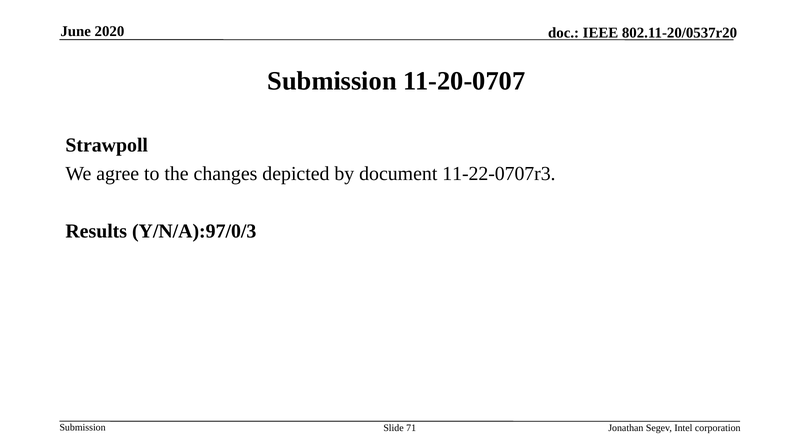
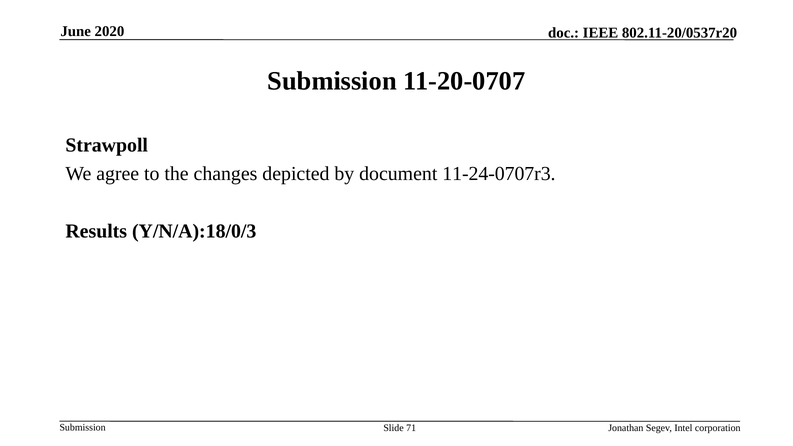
11-22-0707r3: 11-22-0707r3 -> 11-24-0707r3 (499, 174)
Y/N/A):97/0/3: Y/N/A):97/0/3 -> Y/N/A):18/0/3 (194, 231)
